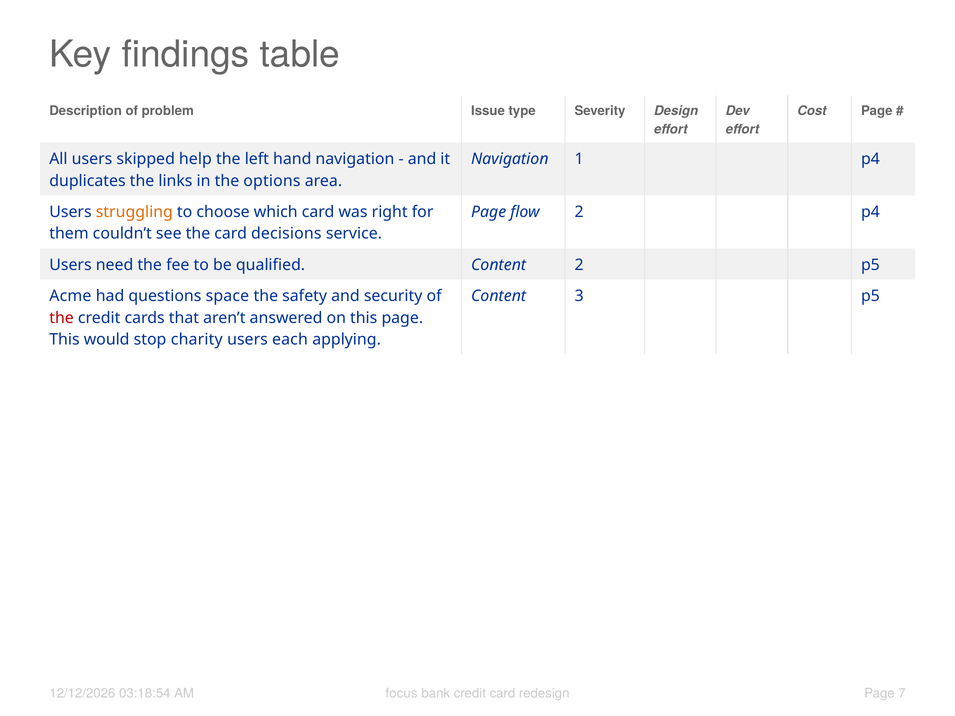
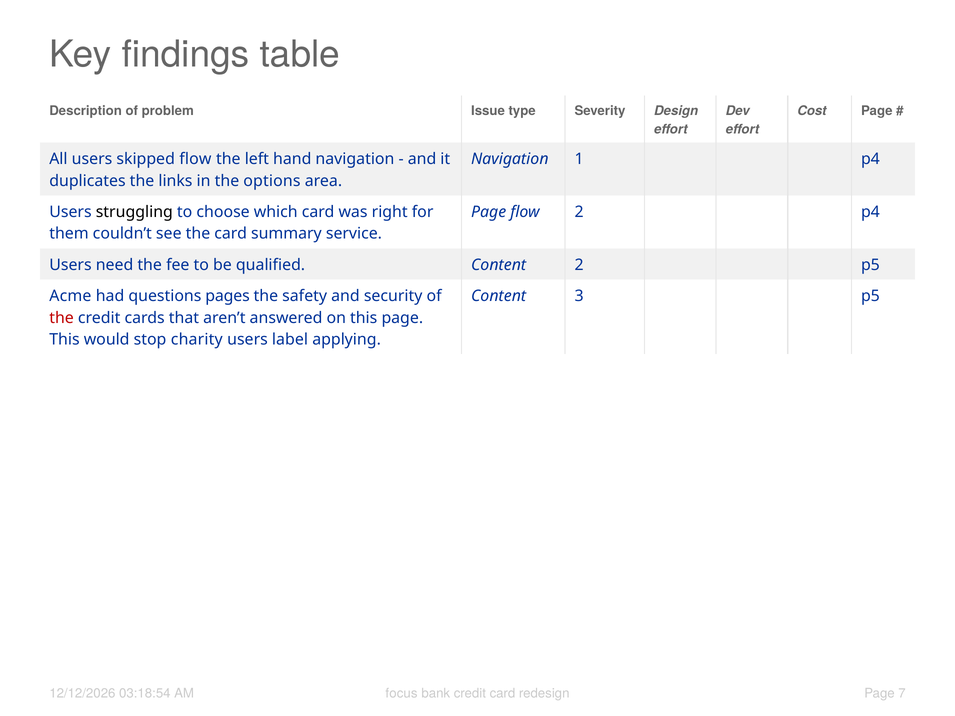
skipped help: help -> flow (195, 159)
struggling colour: orange -> black (134, 212)
decisions: decisions -> summary (286, 234)
space: space -> pages (228, 296)
each: each -> label (290, 340)
